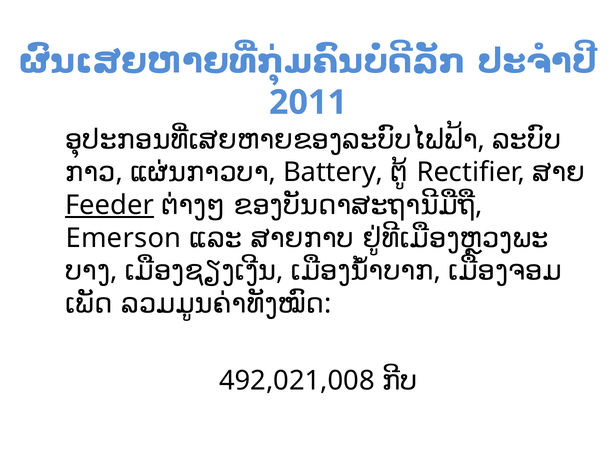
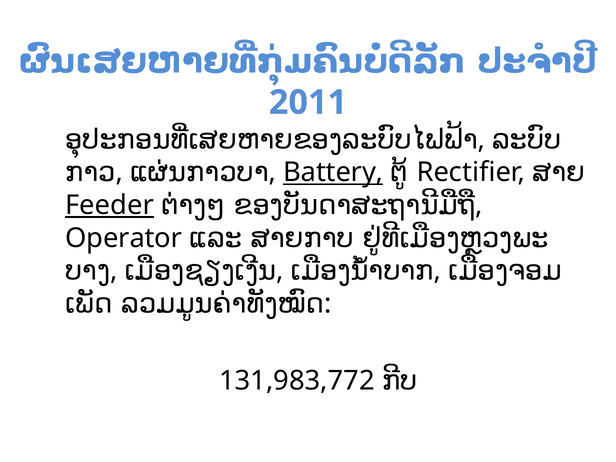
Battery underline: none -> present (333, 172)
Emerson: Emerson -> Operator (124, 238)
492,021,008: 492,021,008 -> 131,983,772 (297, 380)
